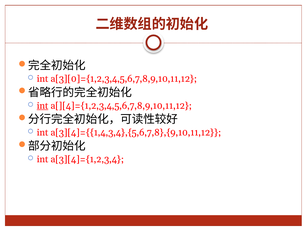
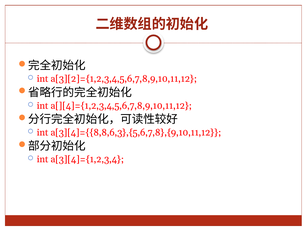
a[3][0]={1,2,3,4,5,6,7,8,9,10,11,12: a[3][0]={1,2,3,4,5,6,7,8,9,10,11,12 -> a[3][2]={1,2,3,4,5,6,7,8,9,10,11,12 (124, 79)
int underline: present -> none (43, 105)
a[3][4]={{1,4,3,4},{5,6,7,8},{9,10,11,12: a[3][4]={{1,4,3,4},{5,6,7,8},{9,10,11,12 -> a[3][4]={{8,8,6,3},{5,6,7,8},{9,10,11,12 (136, 132)
